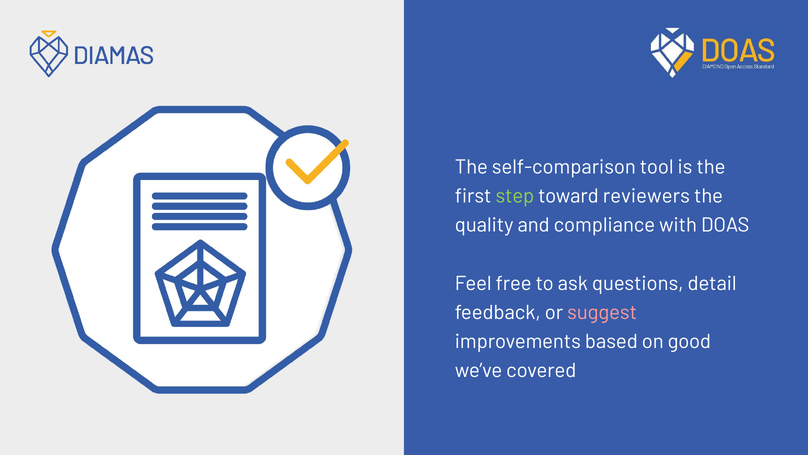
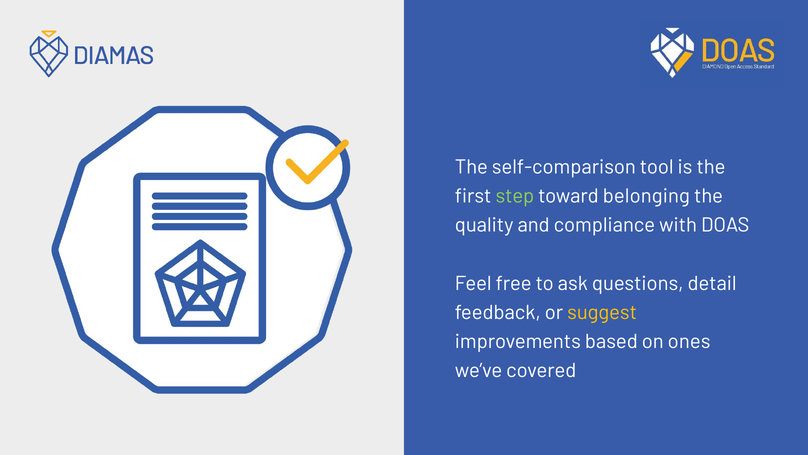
reviewers: reviewers -> belonging (646, 196)
suggest colour: pink -> yellow (602, 312)
good: good -> ones (689, 341)
